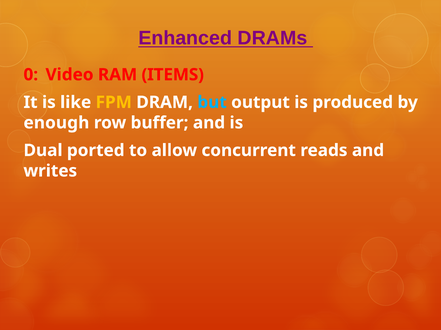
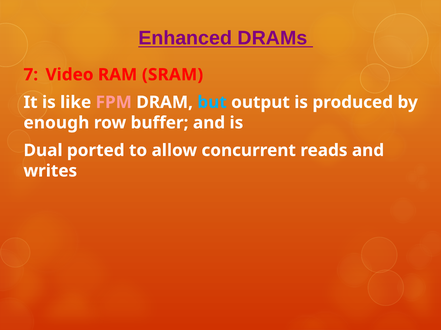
0: 0 -> 7 (31, 75)
ITEMS: ITEMS -> SRAM (173, 75)
FPM colour: yellow -> pink (114, 103)
